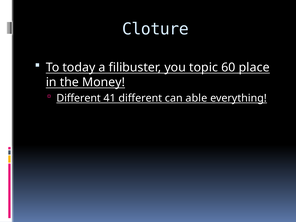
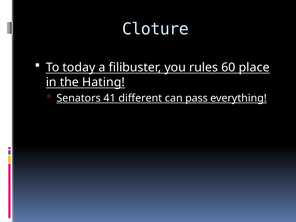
topic: topic -> rules (204, 67)
Money: Money -> Hating (103, 82)
Different: Different -> Senators (79, 98)
able: able -> pass (196, 98)
